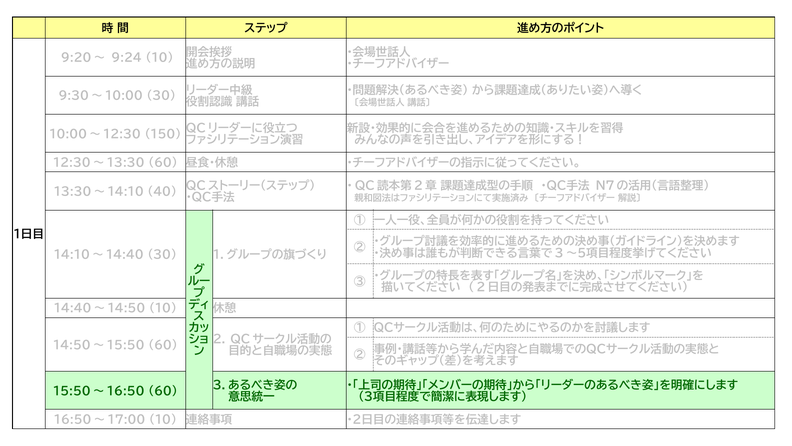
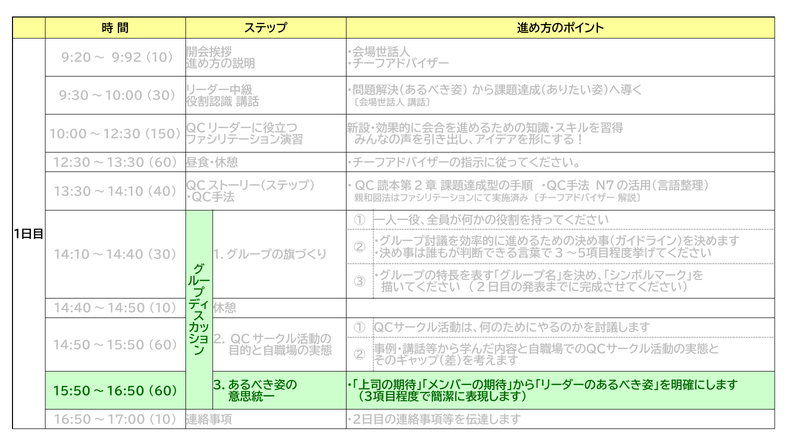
9:24: 9:24 -> 9:92 (127, 58)
